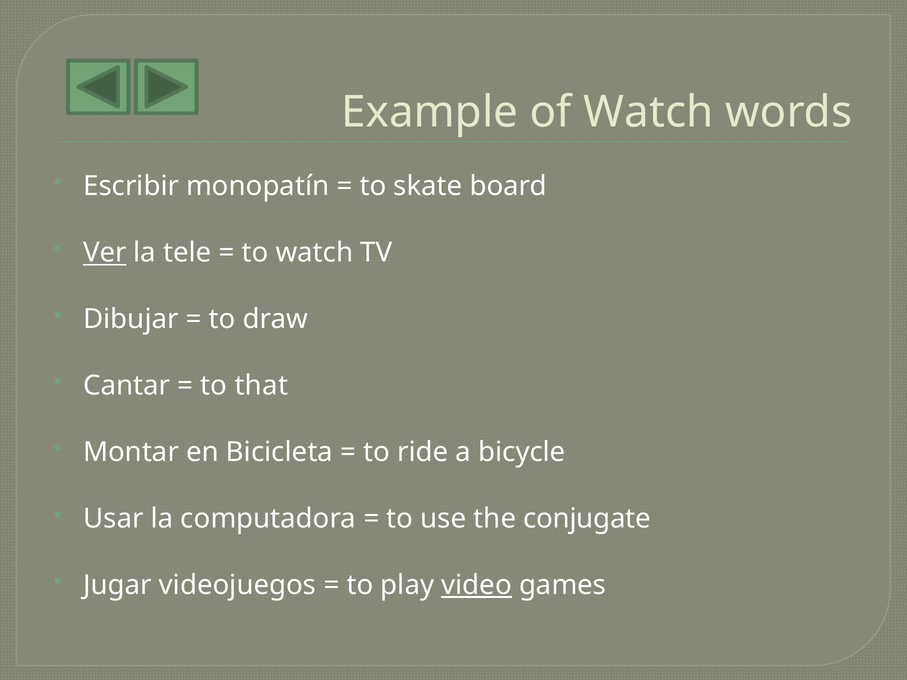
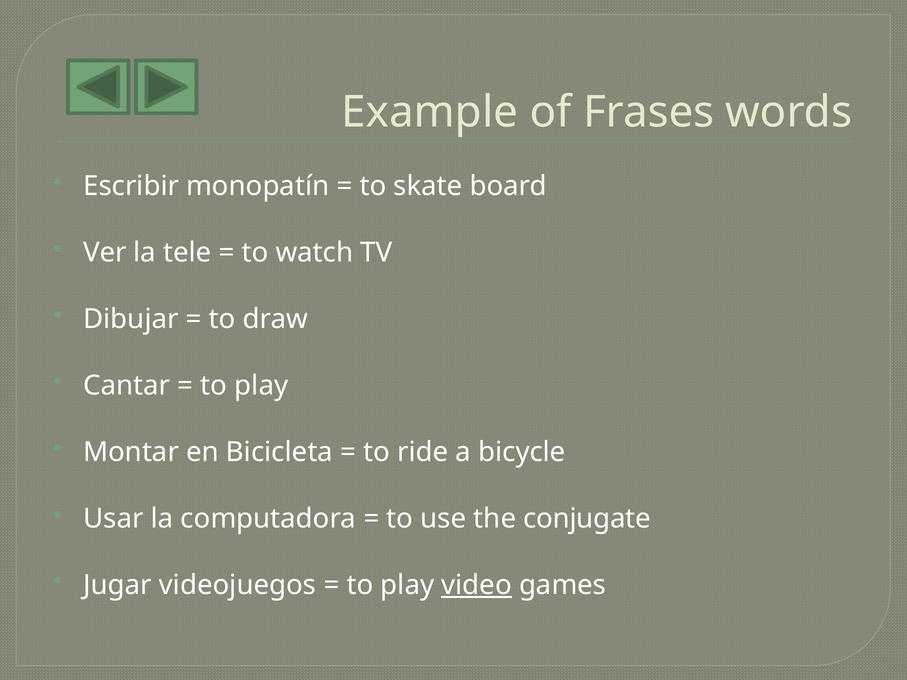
of Watch: Watch -> Frases (649, 112)
Ver underline: present -> none (105, 253)
that: that -> play (261, 386)
